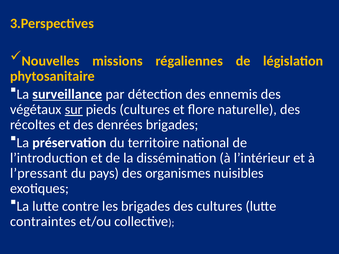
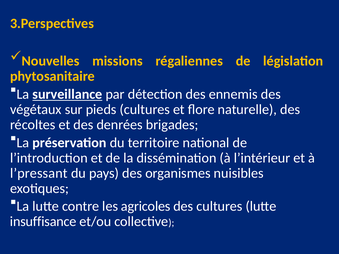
sur underline: present -> none (74, 110)
les brigades: brigades -> agricoles (146, 207)
contraintes: contraintes -> insuffisance (43, 222)
